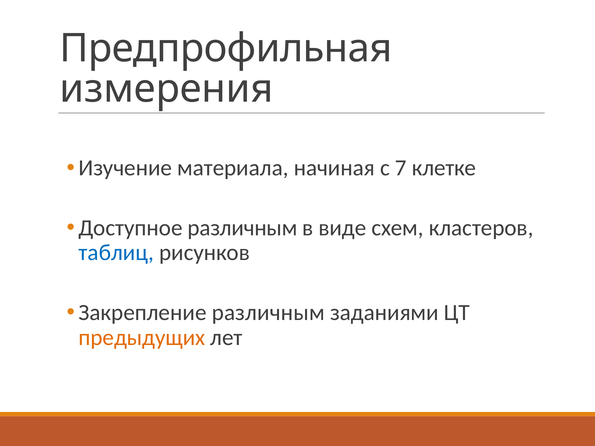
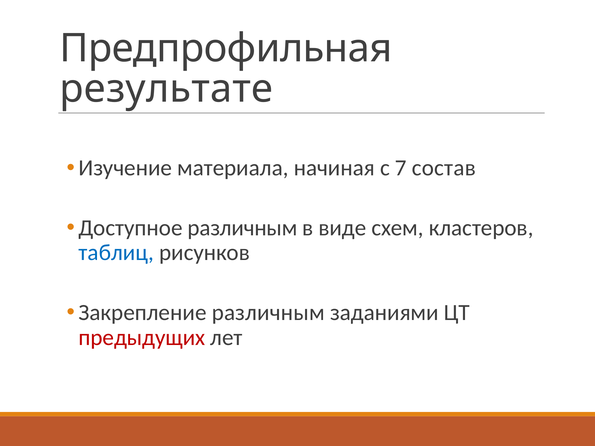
измерения: измерения -> результате (166, 89)
клетке: клетке -> состав (444, 168)
предыдущих colour: orange -> red (142, 338)
